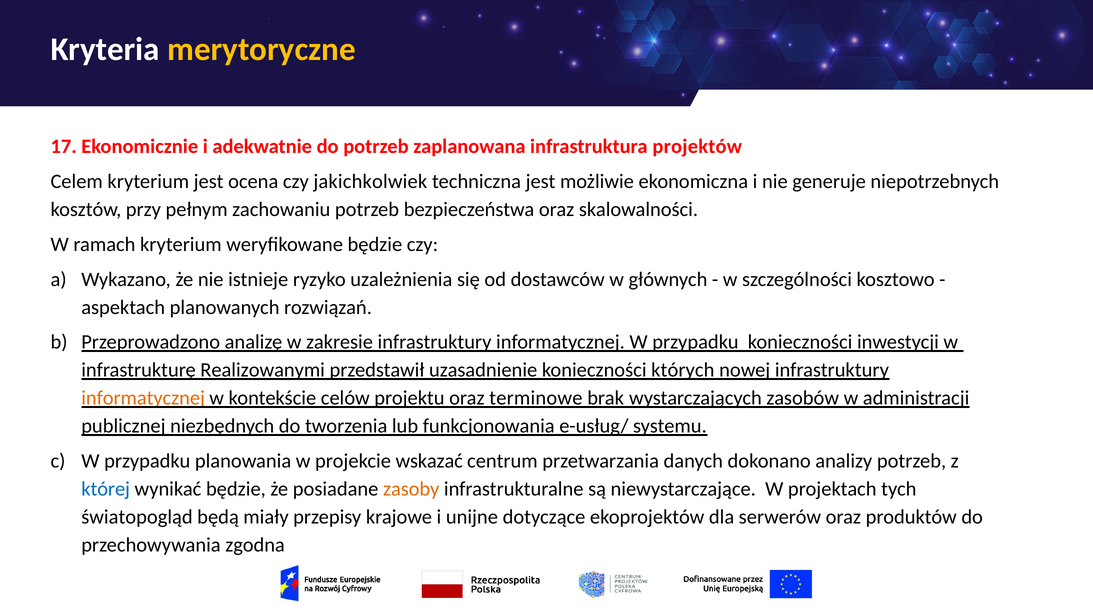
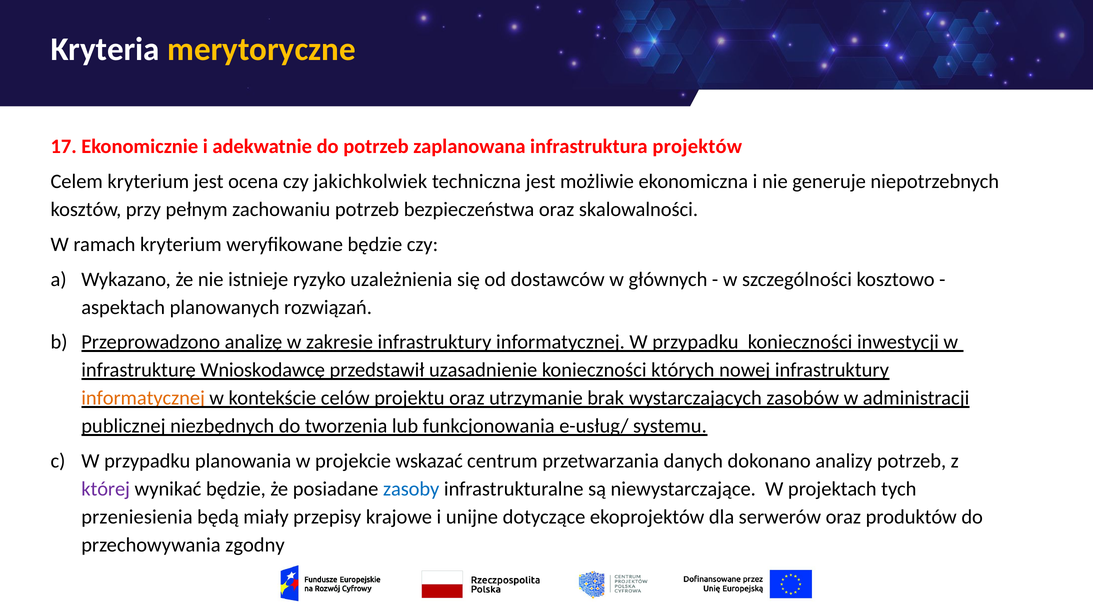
Realizowanymi: Realizowanymi -> Wnioskodawcę (263, 370)
terminowe: terminowe -> utrzymanie (536, 398)
której colour: blue -> purple (106, 489)
zasoby colour: orange -> blue (411, 489)
światopogląd: światopogląd -> przeniesienia (137, 517)
zgodna: zgodna -> zgodny (255, 545)
